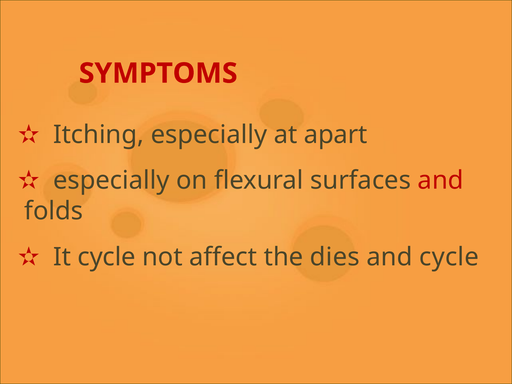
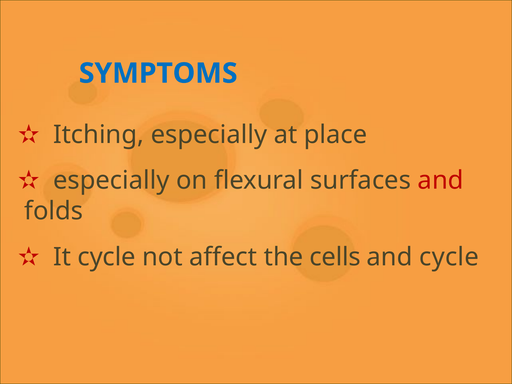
SYMPTOMS colour: red -> blue (158, 73)
apart: apart -> place (336, 135)
dies: dies -> cells (335, 257)
